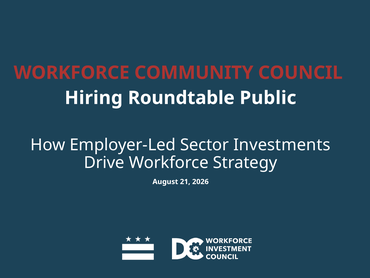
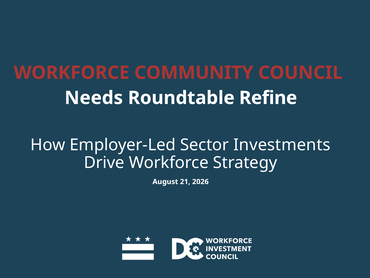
Hiring: Hiring -> Needs (94, 98)
Public: Public -> Refine (268, 98)
